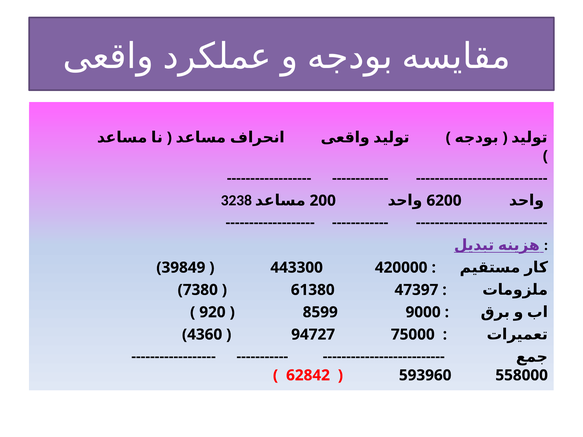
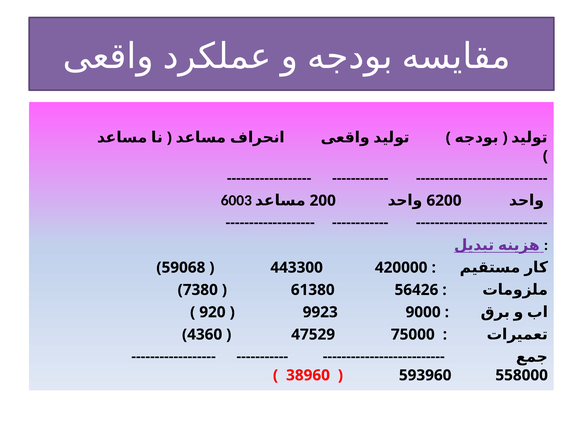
3238: 3238 -> 6003 (236, 201)
39849: 39849 -> 59068 (183, 268)
47397: 47397 -> 56426 (416, 290)
8599: 8599 -> 9923 (320, 312)
94727: 94727 -> 47529 (313, 335)
62842: 62842 -> 38960 (308, 375)
